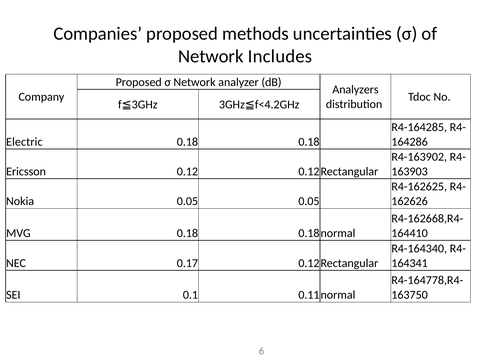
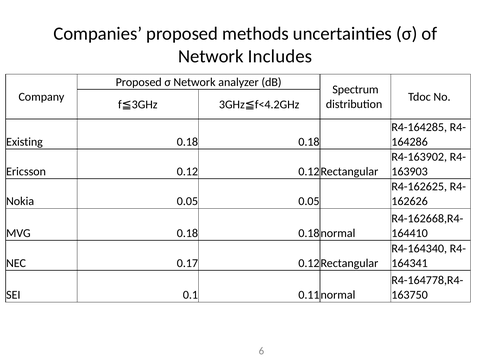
Analyzers: Analyzers -> Spectrum (355, 90)
Electric: Electric -> Existing (24, 142)
